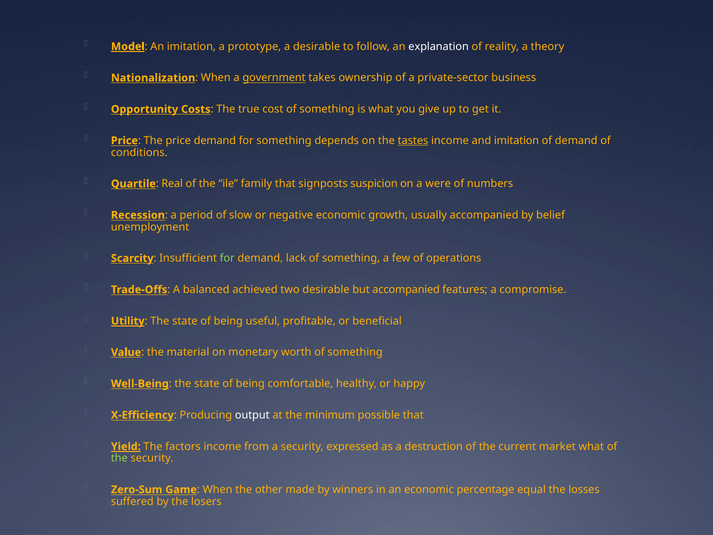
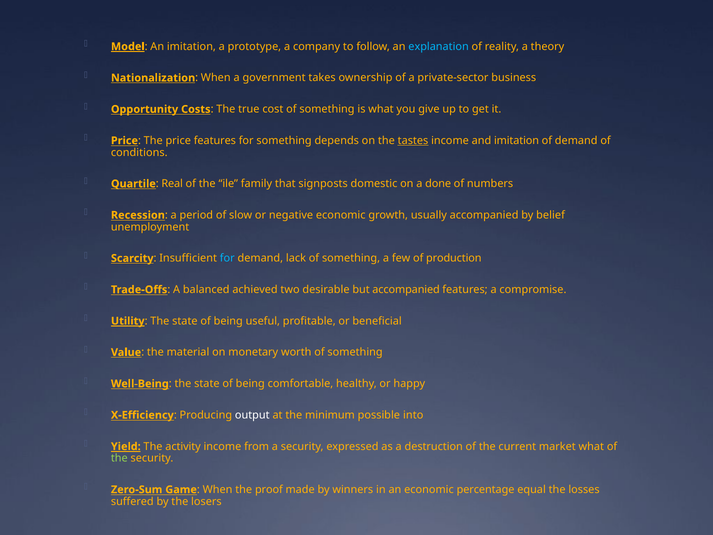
a desirable: desirable -> company (317, 47)
explanation colour: white -> light blue (439, 47)
government underline: present -> none (274, 78)
price demand: demand -> features (215, 141)
suspicion: suspicion -> domestic (374, 184)
were: were -> done (438, 184)
for colour: light green -> light blue (227, 258)
operations: operations -> production (454, 258)
possible that: that -> into (413, 415)
factors: factors -> activity (183, 446)
other: other -> proof (269, 489)
